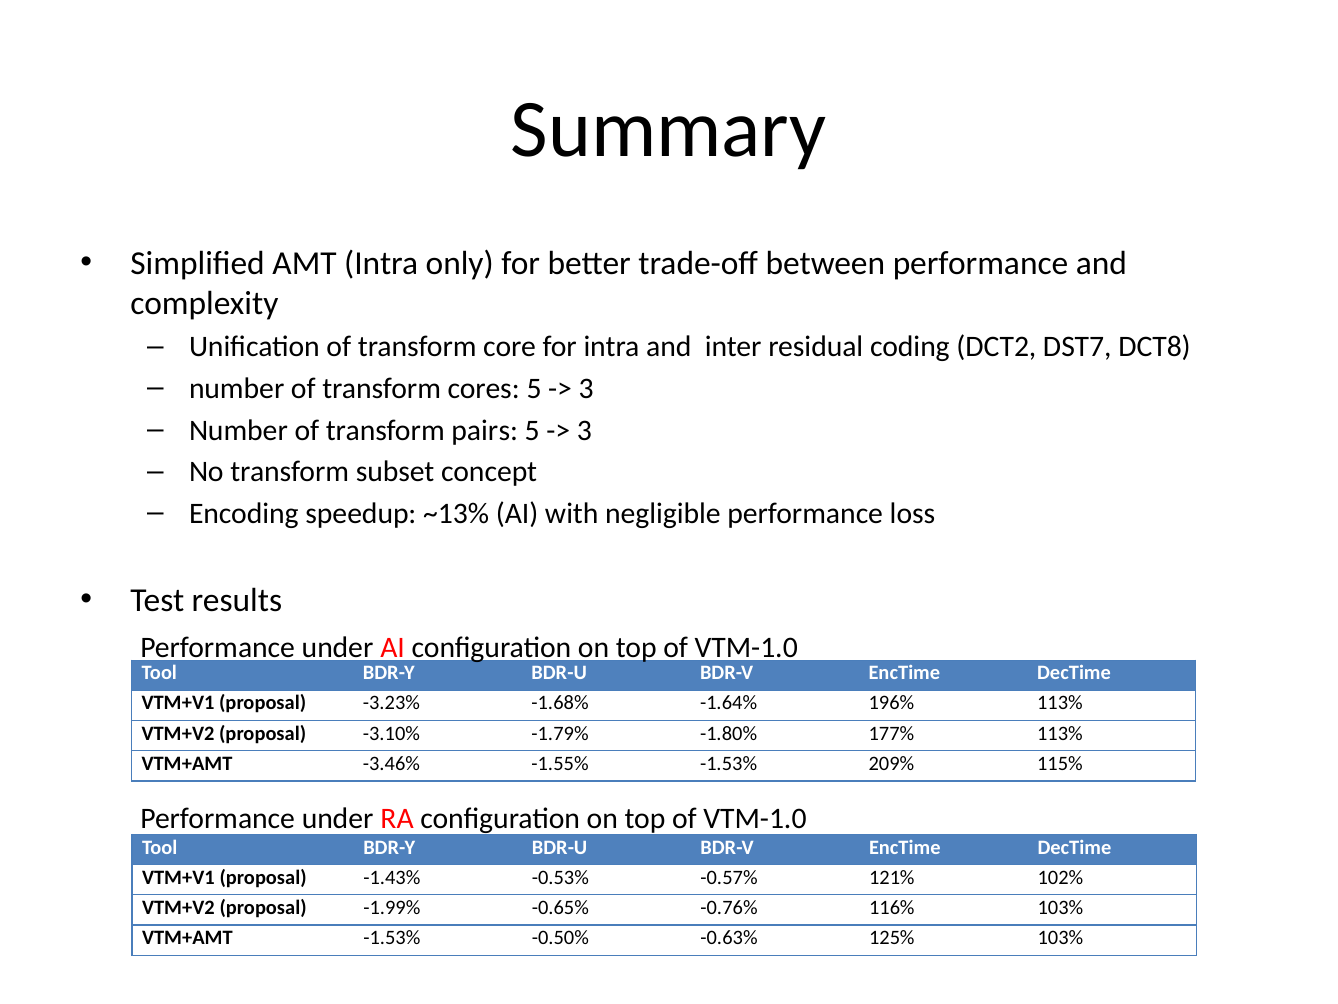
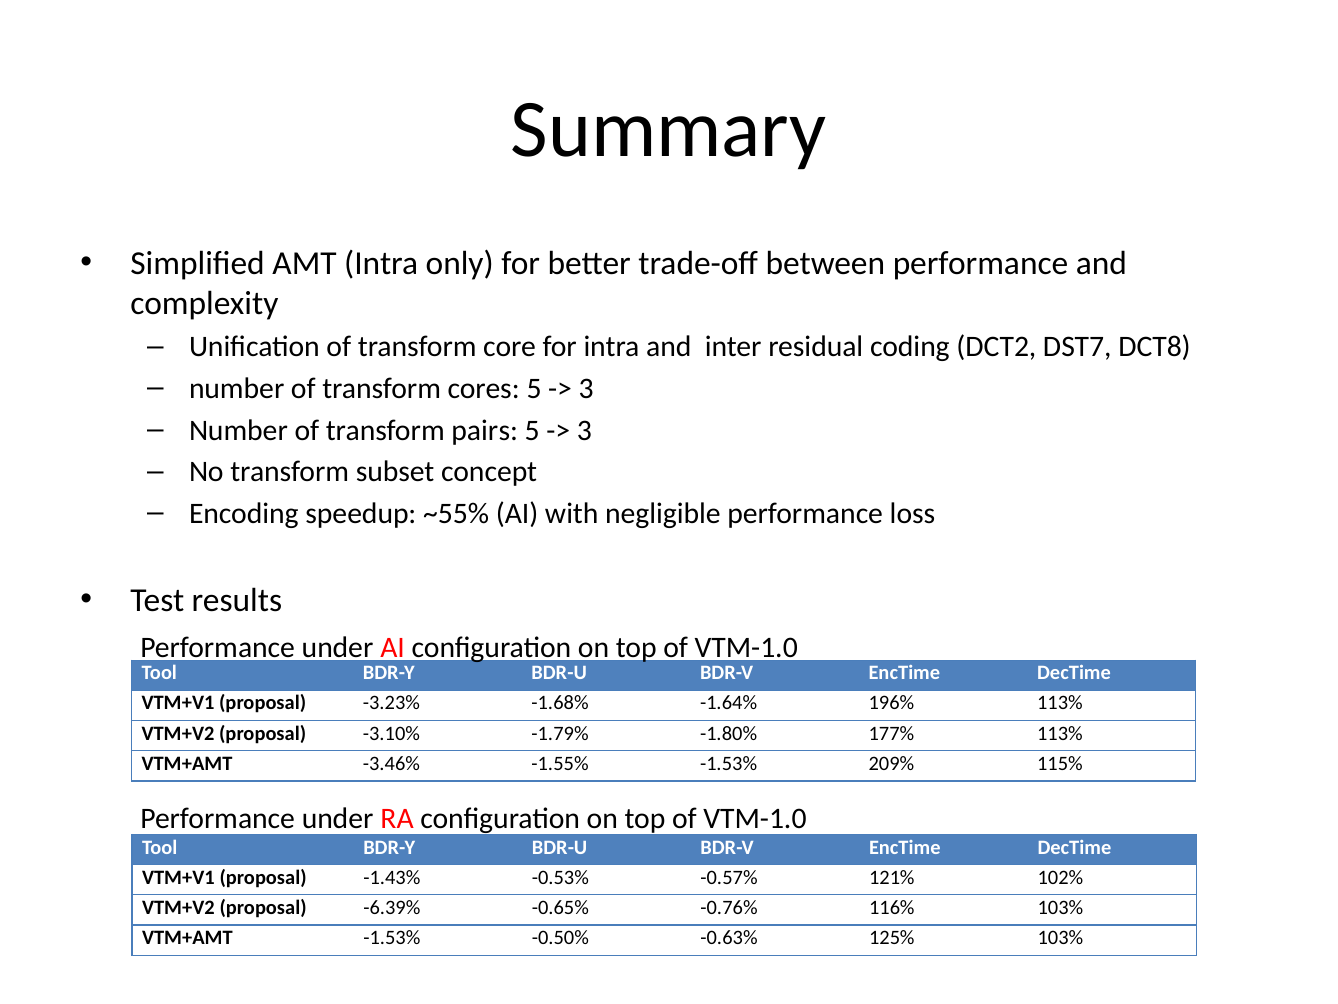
~13%: ~13% -> ~55% (456, 513)
-1.99%: -1.99% -> -6.39% (392, 907)
